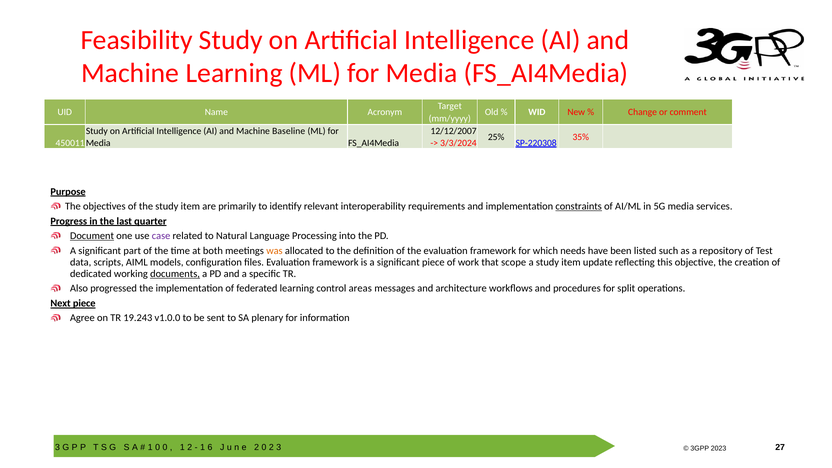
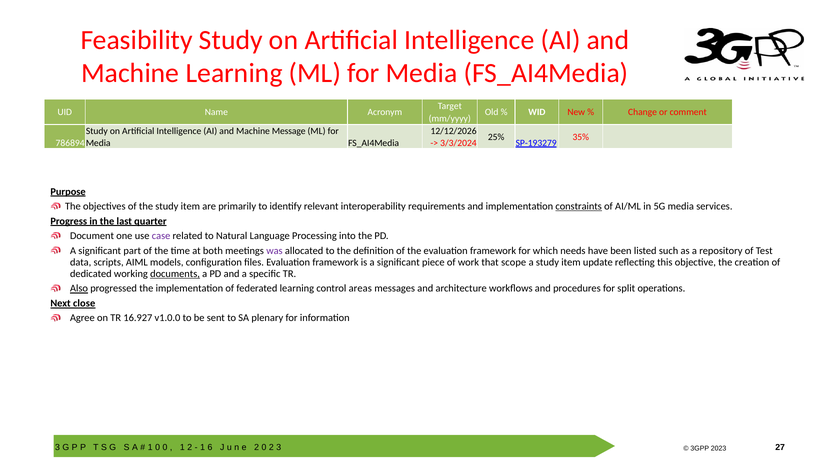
Baseline: Baseline -> Message (289, 131)
12/12/2007: 12/12/2007 -> 12/12/2026 (454, 131)
450011: 450011 -> 786894 (70, 143)
SP-220308: SP-220308 -> SP-193279 (536, 143)
Document underline: present -> none (92, 236)
was colour: orange -> purple (274, 251)
Also underline: none -> present (79, 289)
Next piece: piece -> close (84, 303)
19.243: 19.243 -> 16.927 (138, 318)
